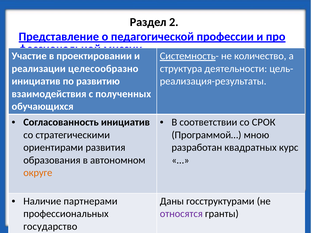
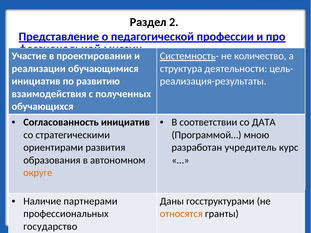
целесообразно: целесообразно -> обучающимися (103, 69)
СРОК: СРОК -> ДАТА (264, 122)
квадратных: квадратных -> учредитель (250, 148)
относятся colour: purple -> orange (181, 214)
